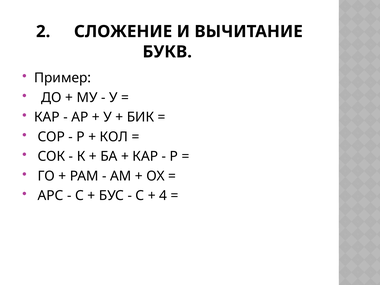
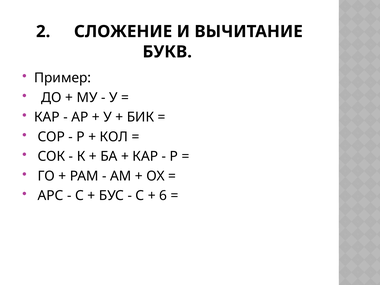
4: 4 -> 6 (163, 196)
